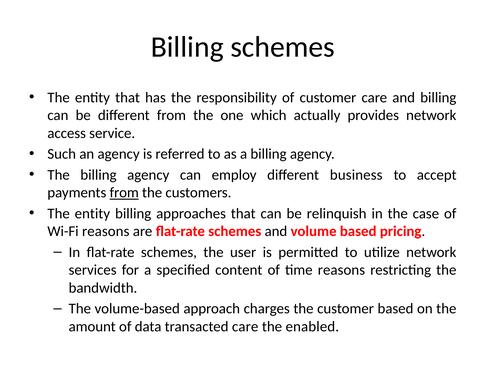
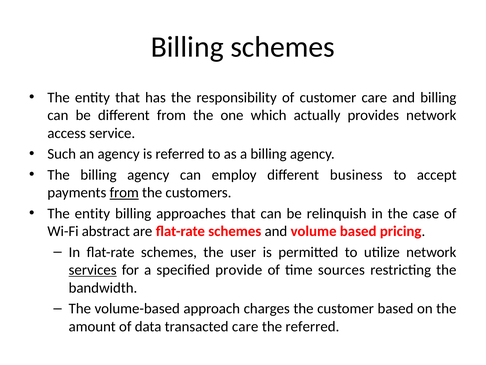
Wi-Fi reasons: reasons -> abstract (106, 231)
services underline: none -> present (93, 270)
content: content -> provide (239, 270)
time reasons: reasons -> sources (341, 270)
the enabled: enabled -> referred (312, 326)
